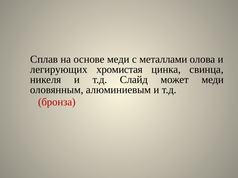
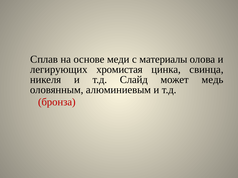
металлами: металлами -> материалы (163, 59)
может меди: меди -> медь (213, 80)
